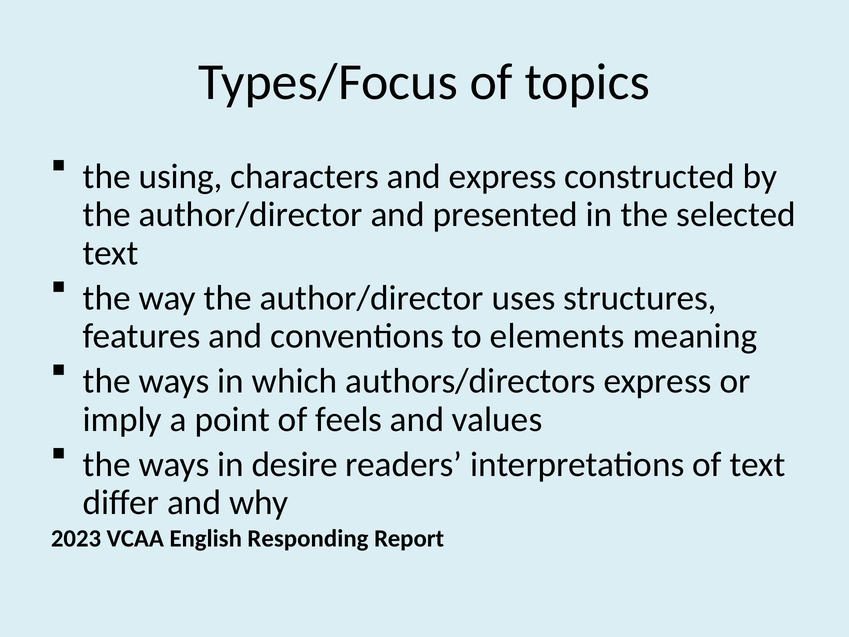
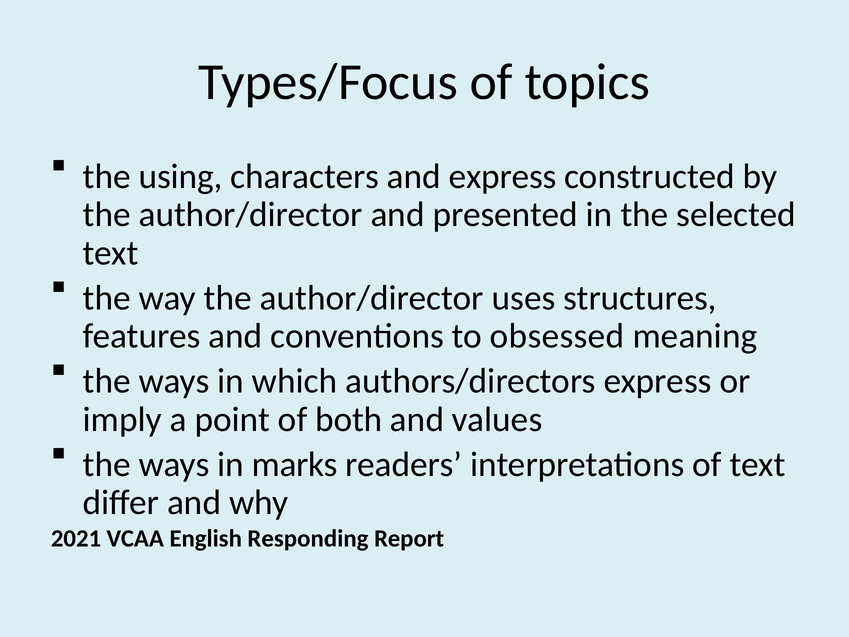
elements: elements -> obsessed (557, 336)
feels: feels -> both (349, 419)
desire: desire -> marks (295, 464)
2023: 2023 -> 2021 (76, 538)
